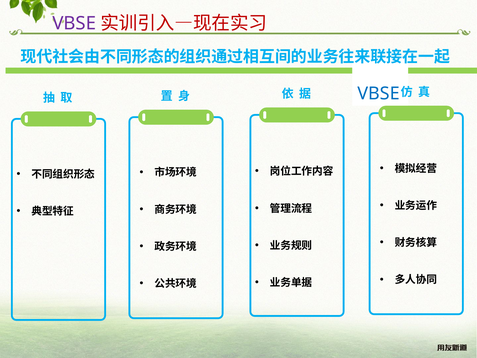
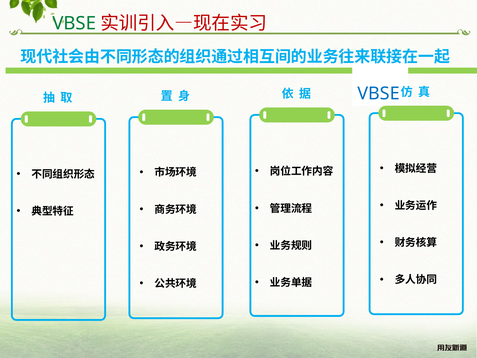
VBSE colour: purple -> green (74, 23)
